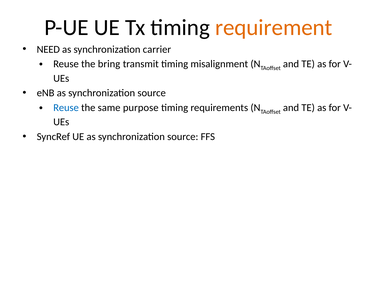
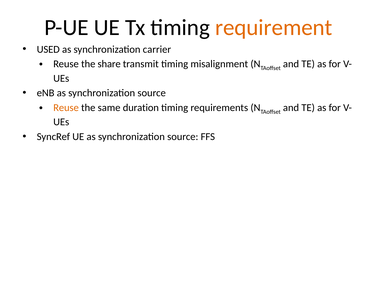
NEED: NEED -> USED (48, 49)
bring: bring -> share (109, 64)
Reuse colour: blue -> orange (66, 108)
purpose: purpose -> duration (141, 108)
